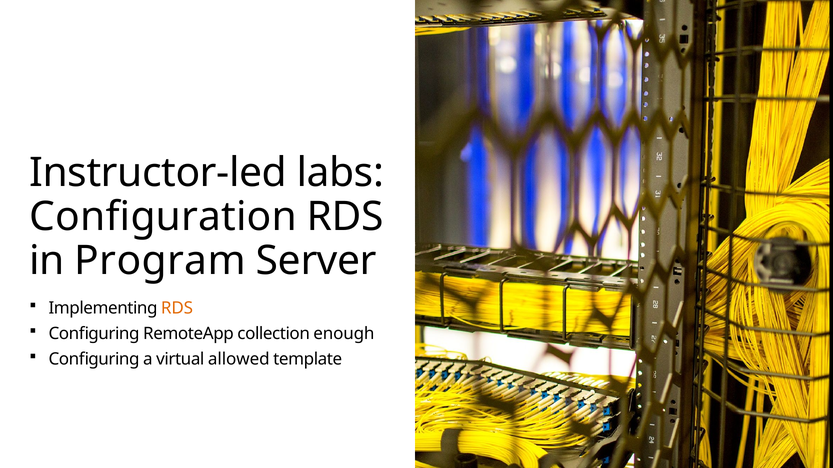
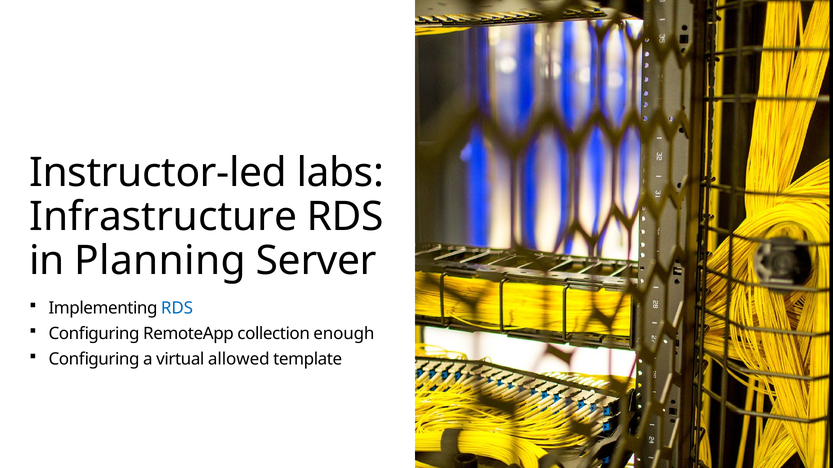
Configuration: Configuration -> Infrastructure (163, 217)
Program: Program -> Planning (160, 261)
RDS colour: orange -> blue (177, 308)
